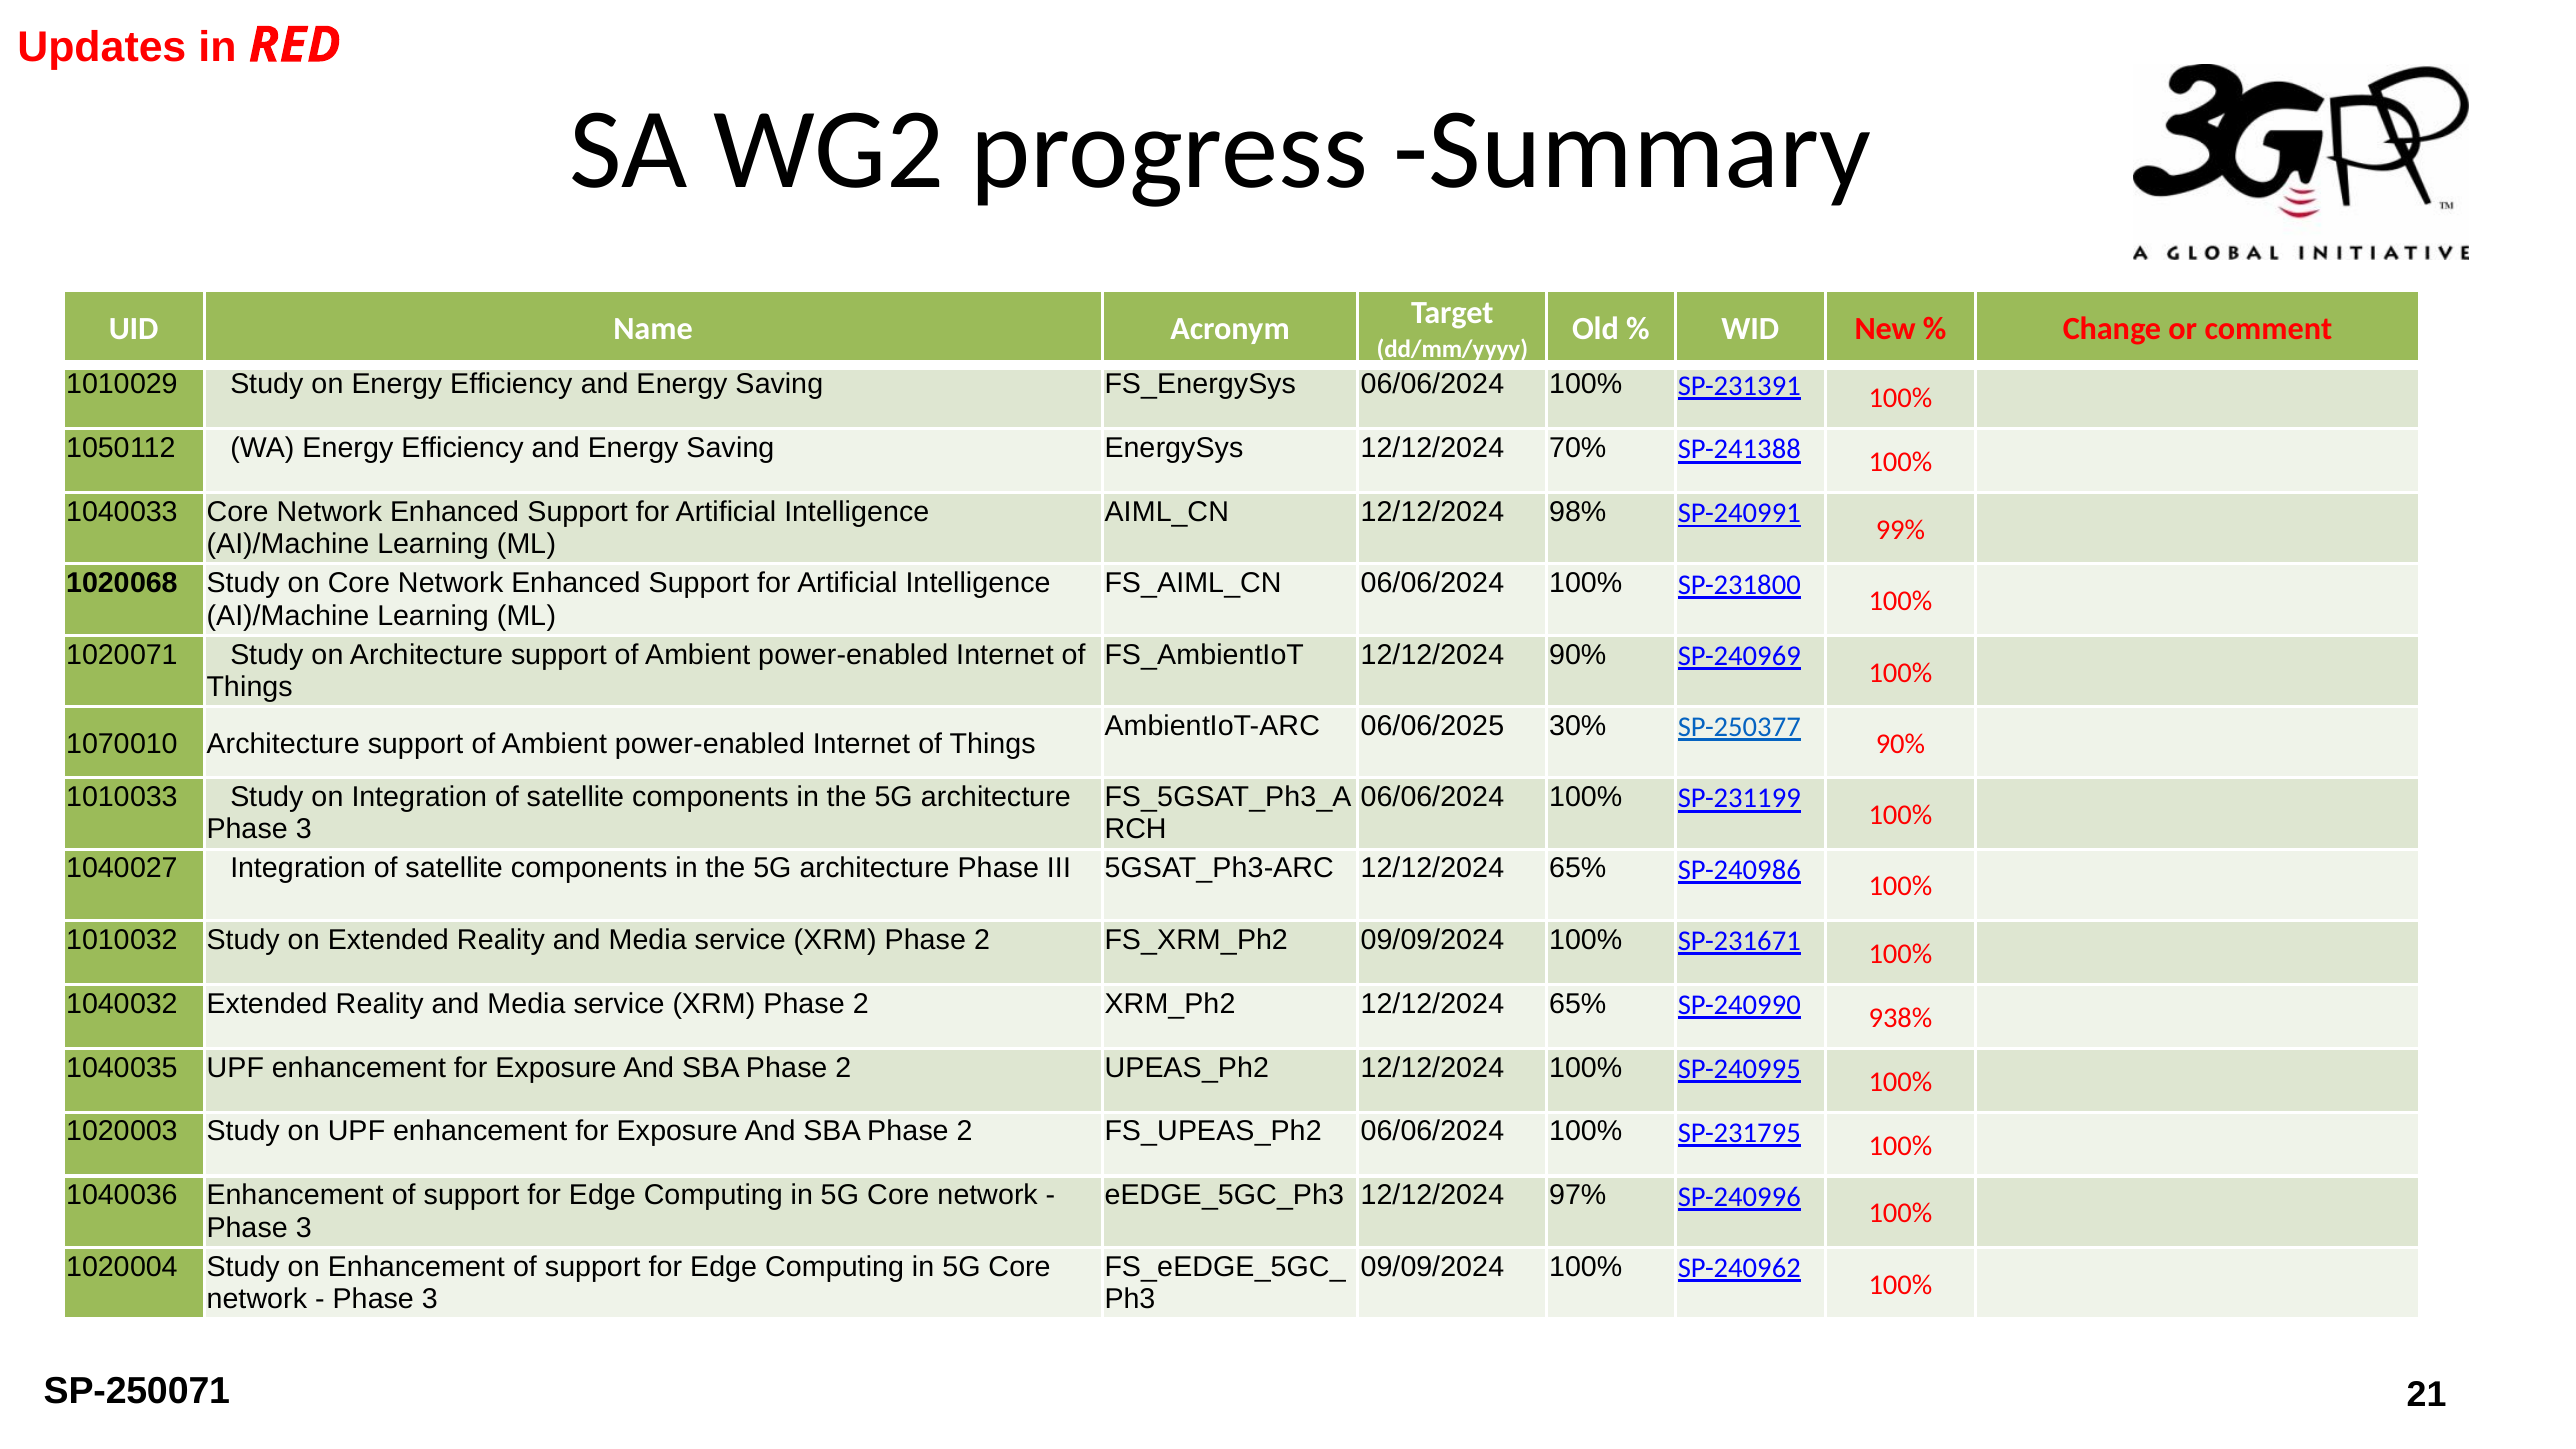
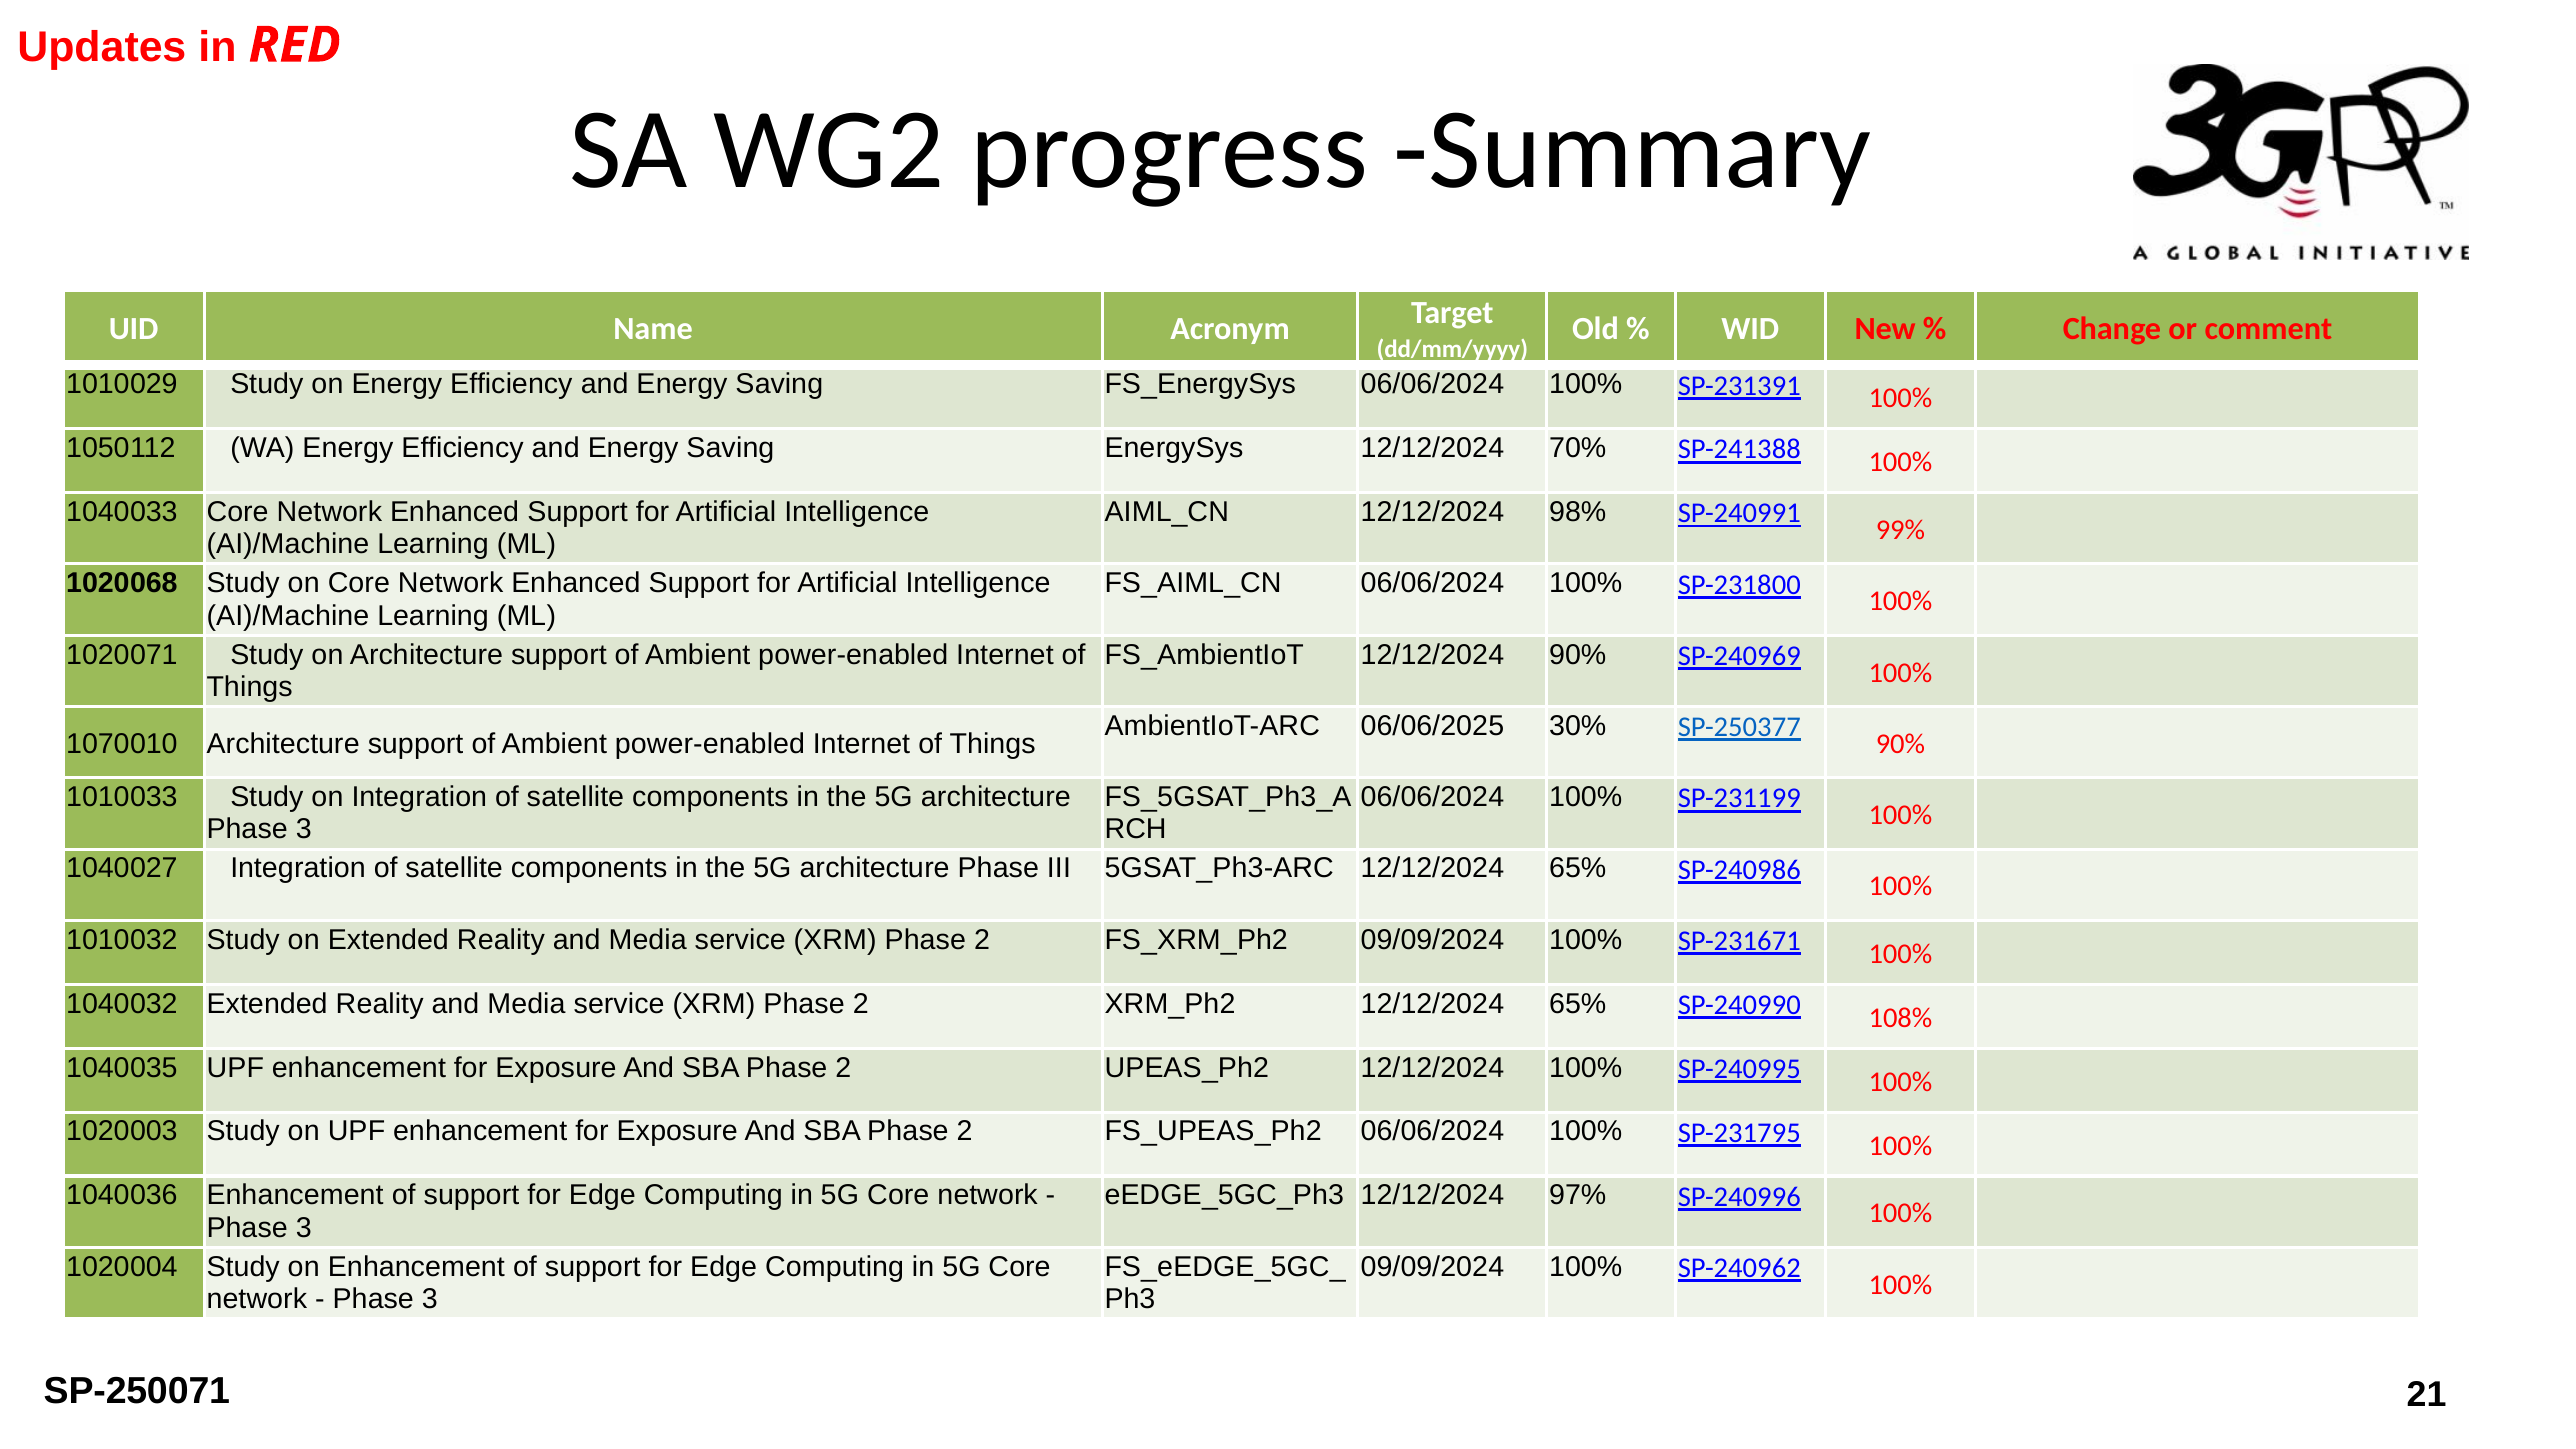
938%: 938% -> 108% (1900, 1018)
